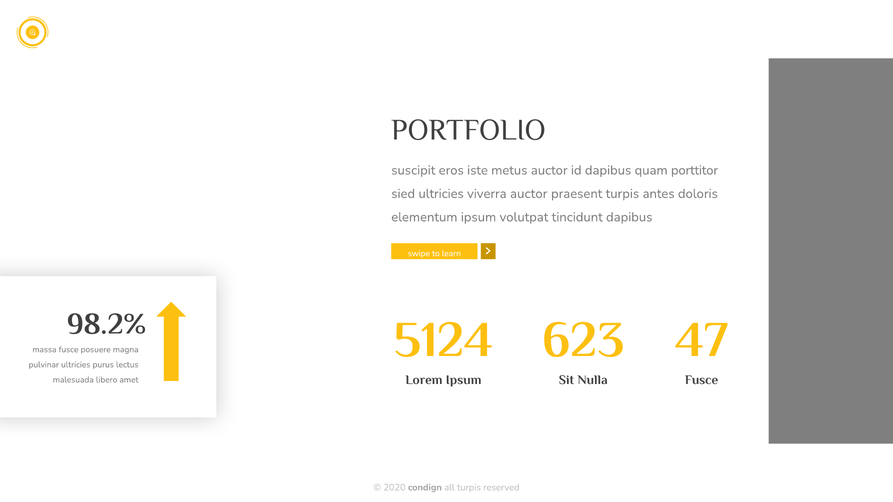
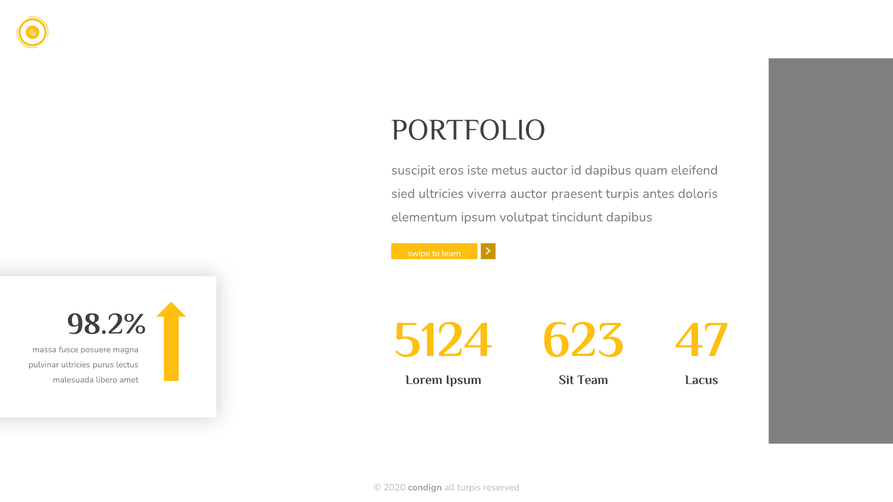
porttitor: porttitor -> eleifend (694, 170)
Nulla: Nulla -> Team (593, 380)
Fusce: Fusce -> Lacus (702, 380)
